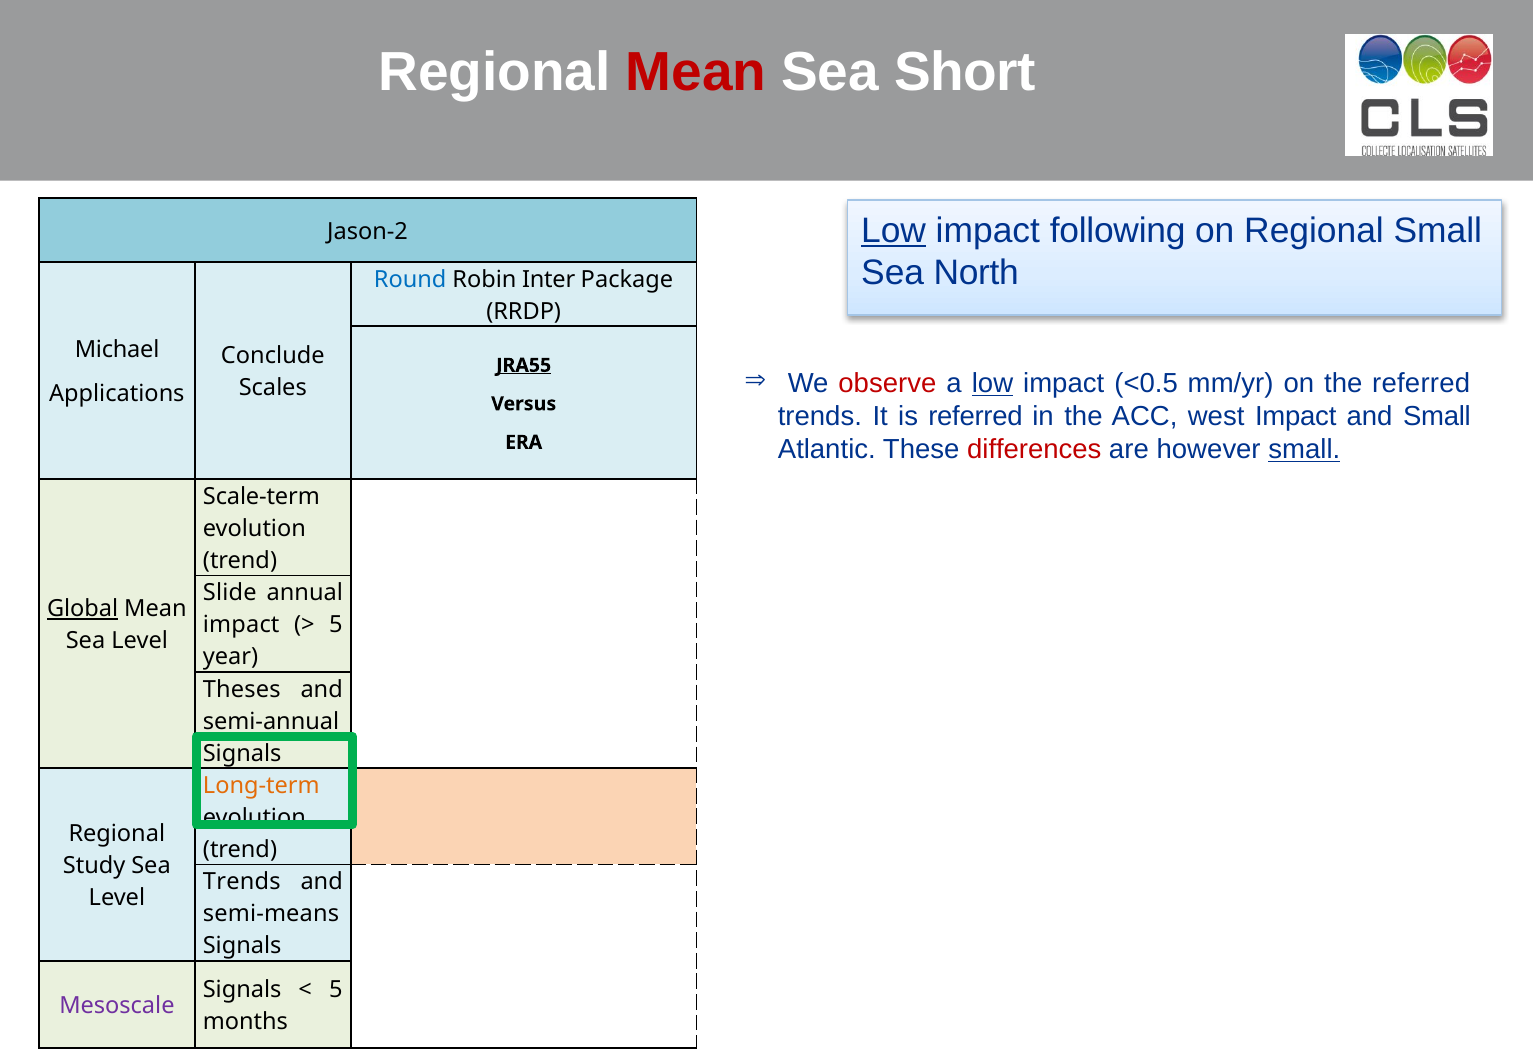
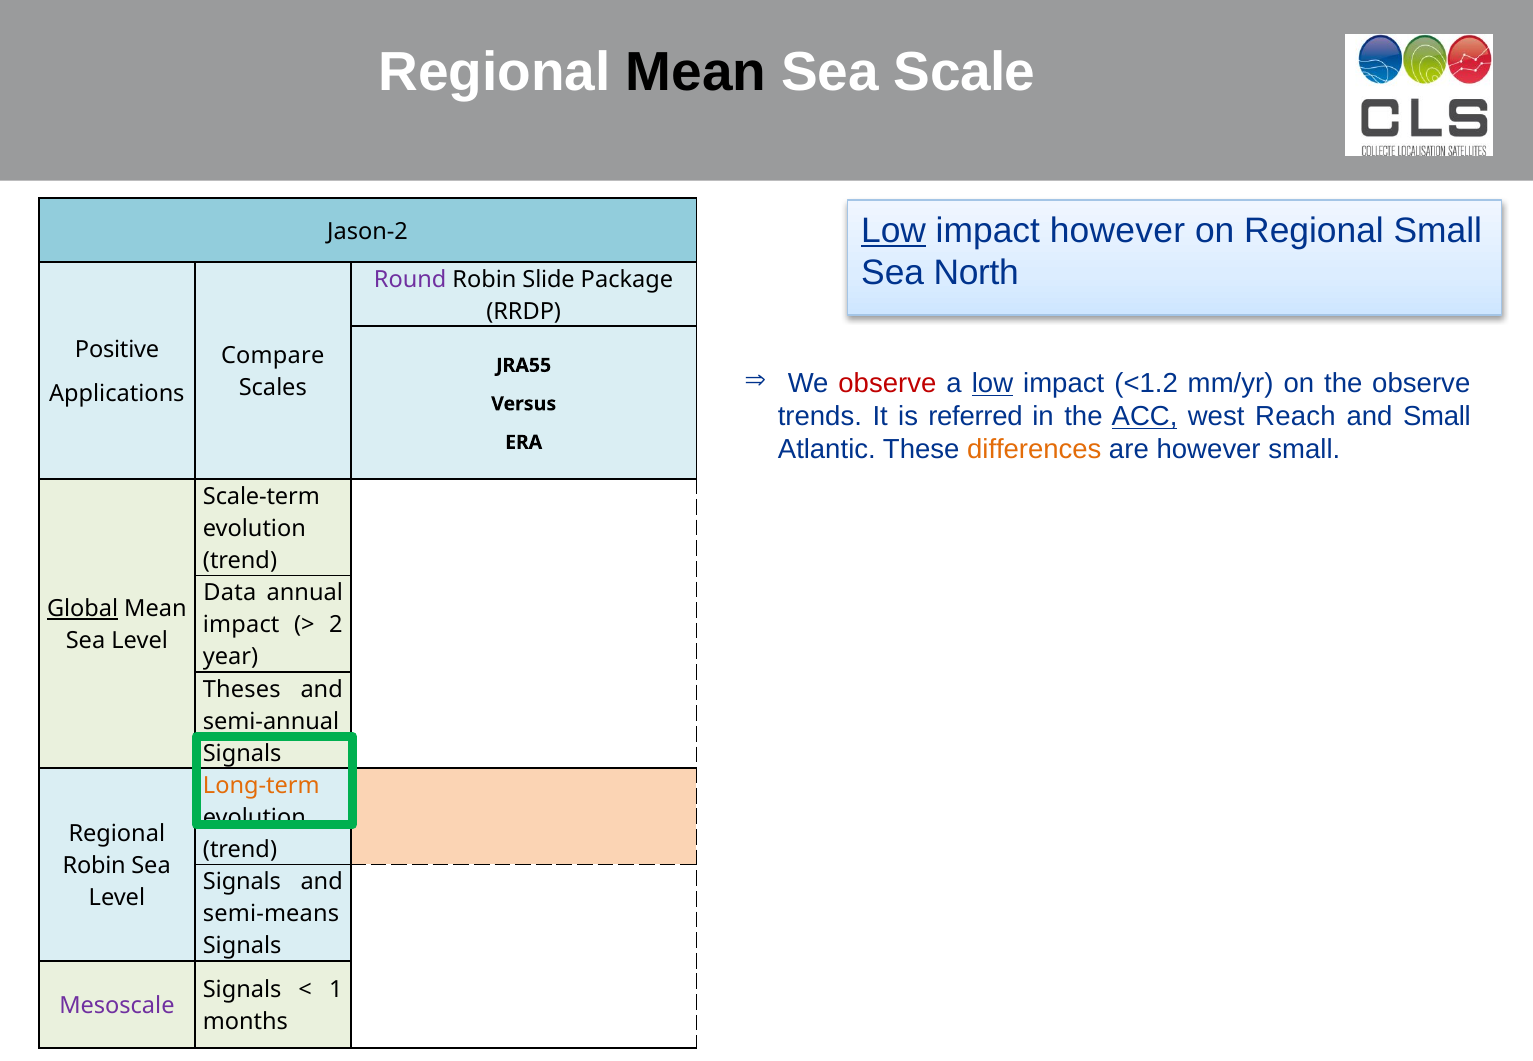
Mean colour: red -> black (696, 72)
Short: Short -> Scale (965, 72)
impact following: following -> however (1117, 231)
Round colour: blue -> purple (410, 279)
Inter: Inter -> Slide (549, 279)
Michael: Michael -> Positive (117, 350)
Conclude: Conclude -> Compare (273, 356)
JRA55 underline: present -> none (524, 365)
<0.5: <0.5 -> <1.2 (1146, 384)
the referred: referred -> observe (1421, 384)
ACC underline: none -> present (1145, 417)
west Impact: Impact -> Reach (1295, 417)
differences colour: red -> orange (1034, 450)
small underline: present -> none (1304, 450)
Slide: Slide -> Data (230, 593)
5: 5 -> 2 (336, 625)
Study: Study -> Robin (94, 866)
Trends: Trends -> Signals (242, 882)
5: 5 -> 1 (336, 990)
